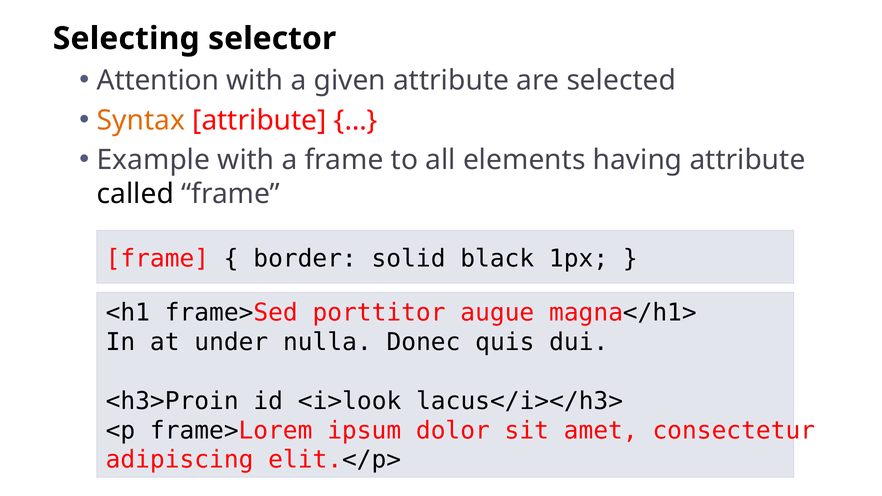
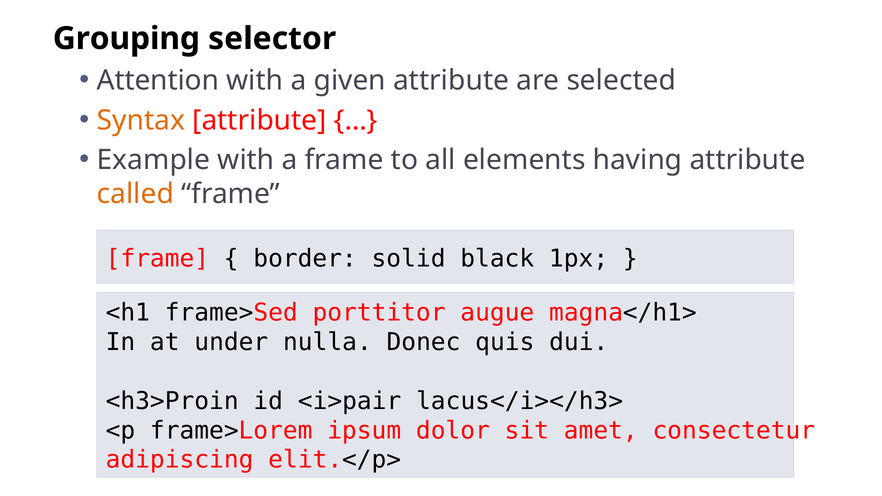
Selecting: Selecting -> Grouping (126, 39)
called colour: black -> orange (135, 194)
<i>look: <i>look -> <i>pair (350, 401)
